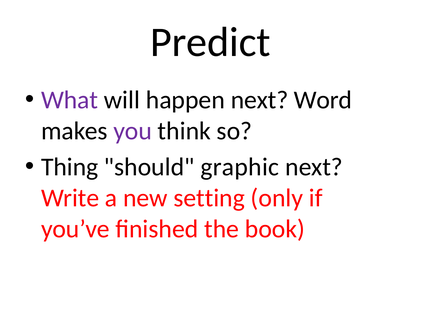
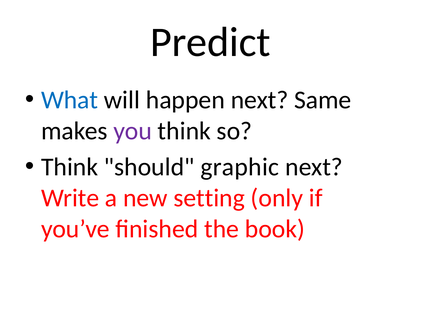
What colour: purple -> blue (70, 100)
Word: Word -> Same (323, 100)
Thing: Thing -> Think (70, 167)
